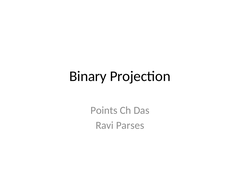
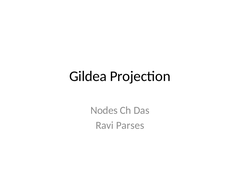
Binary: Binary -> Gildea (88, 76)
Points: Points -> Nodes (104, 110)
